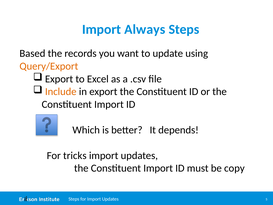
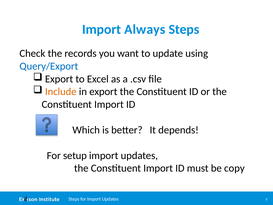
Based: Based -> Check (32, 53)
Query/Export colour: orange -> blue (49, 66)
tricks: tricks -> setup (75, 155)
